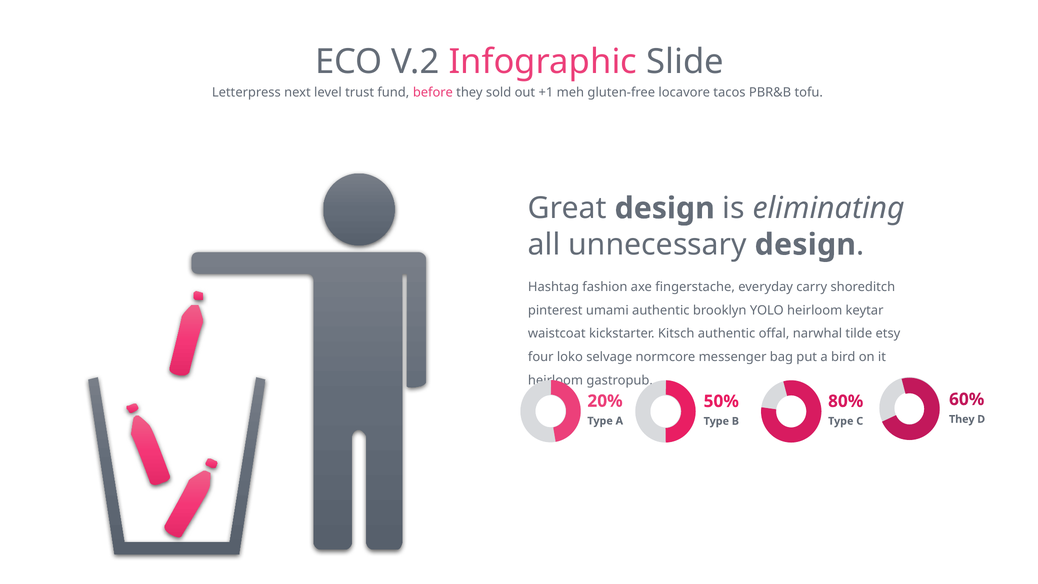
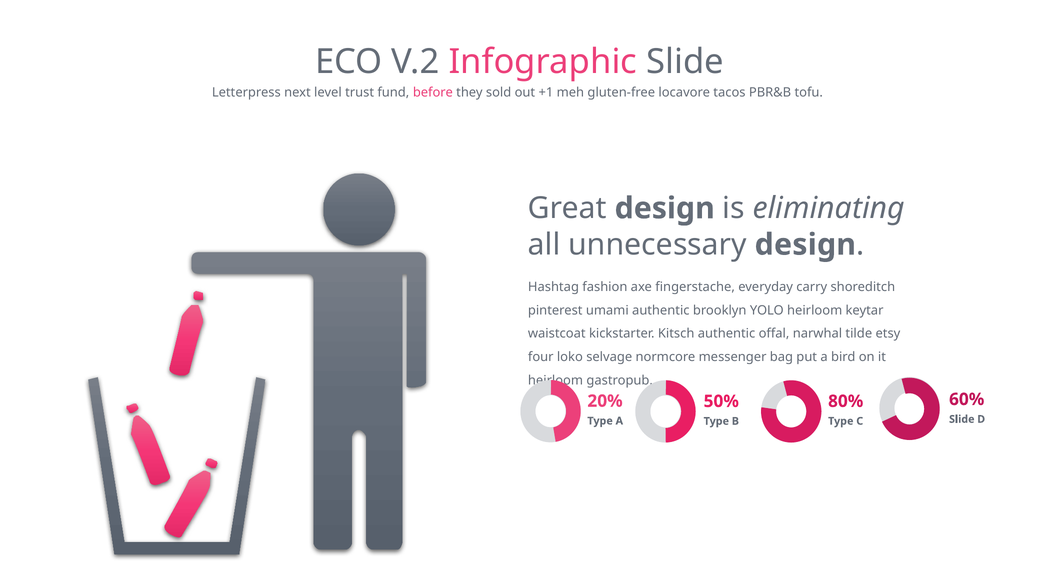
They: They -> Slide (962, 419)
